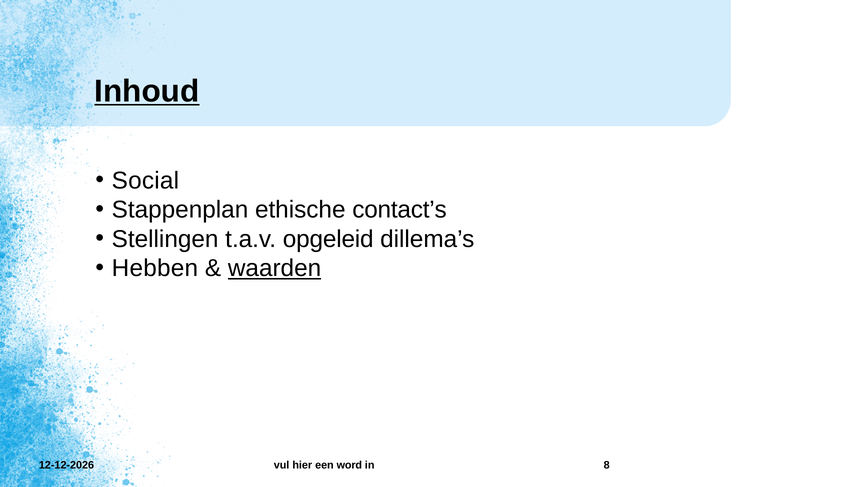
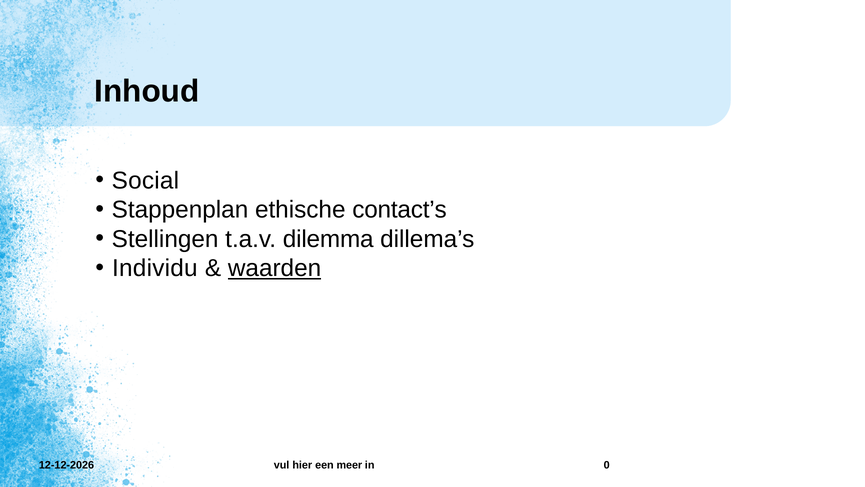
Inhoud underline: present -> none (147, 91)
opgeleid: opgeleid -> dilemma (328, 239)
Hebben: Hebben -> Individu (155, 268)
word: word -> meer (349, 465)
8: 8 -> 0 (607, 465)
